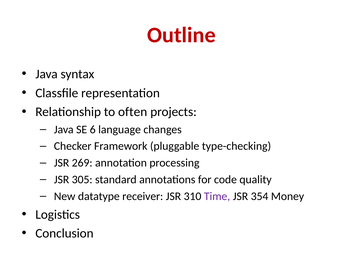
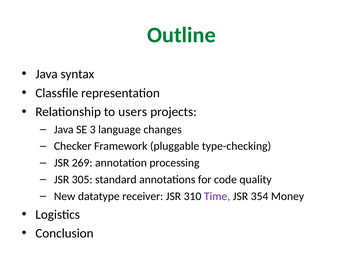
Outline colour: red -> green (181, 35)
often: often -> users (133, 112)
6: 6 -> 3 (93, 130)
